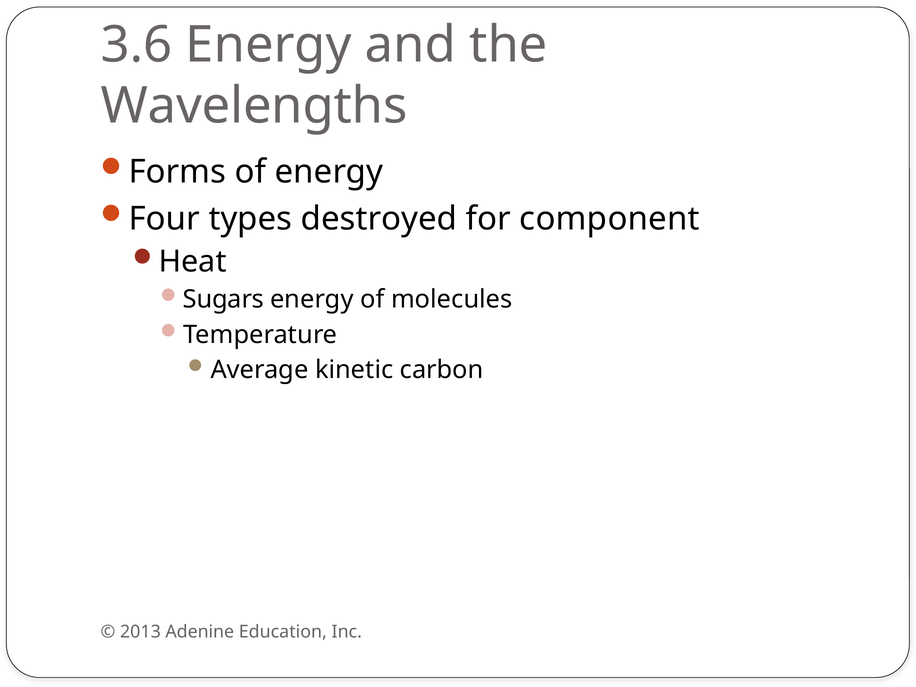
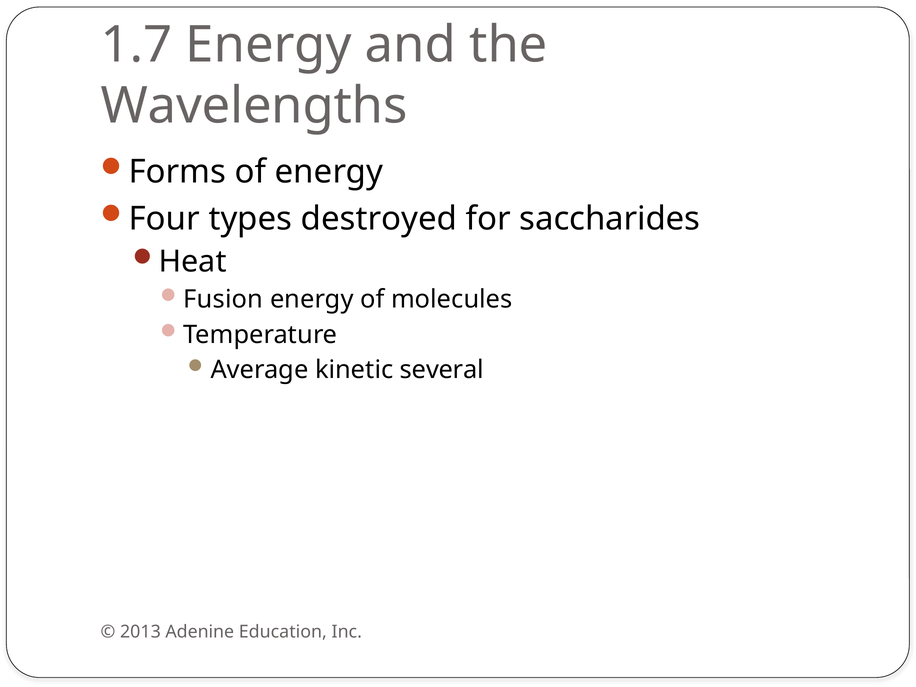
3.6: 3.6 -> 1.7 (136, 45)
component: component -> saccharides (610, 219)
Sugars: Sugars -> Fusion (223, 299)
carbon: carbon -> several (442, 370)
